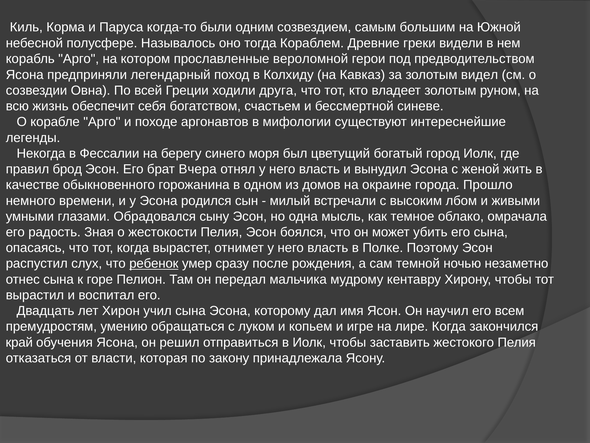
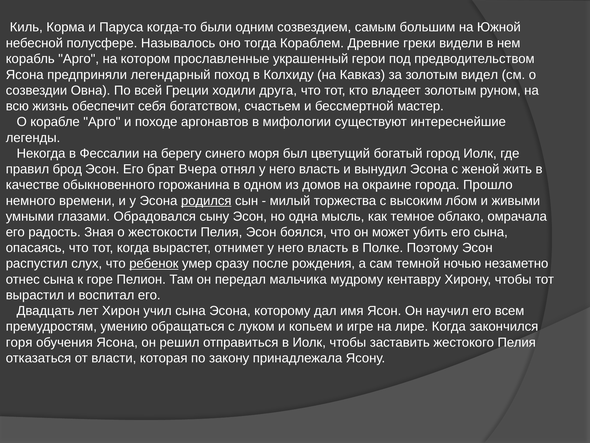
вероломной: вероломной -> украшенный (311, 59)
синеве: синеве -> мастер (420, 106)
родился underline: none -> present (206, 200)
встречали: встречали -> торжества (345, 200)
край: край -> горя (19, 342)
